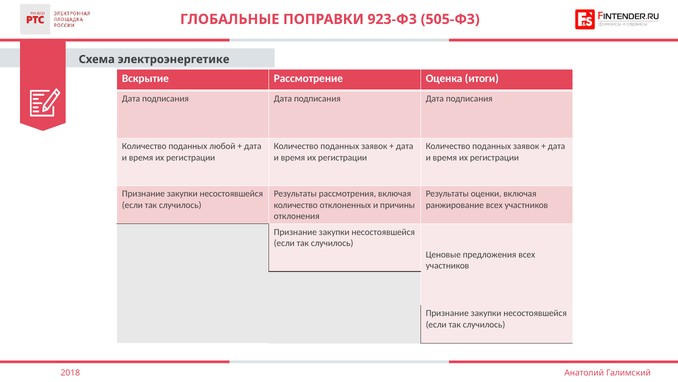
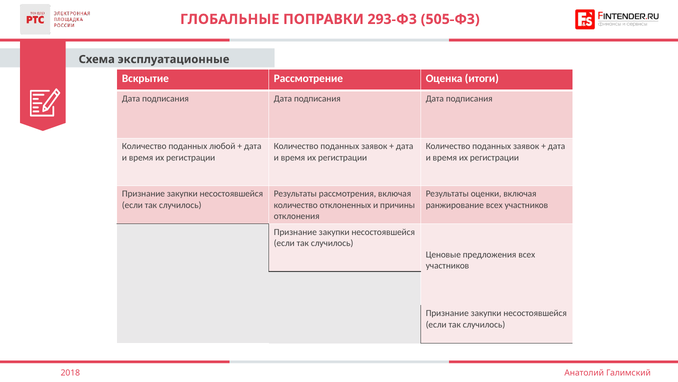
923-ФЗ: 923-ФЗ -> 293-ФЗ (392, 19)
электроэнергетике: электроэнергетике -> эксплуатационные (174, 59)
